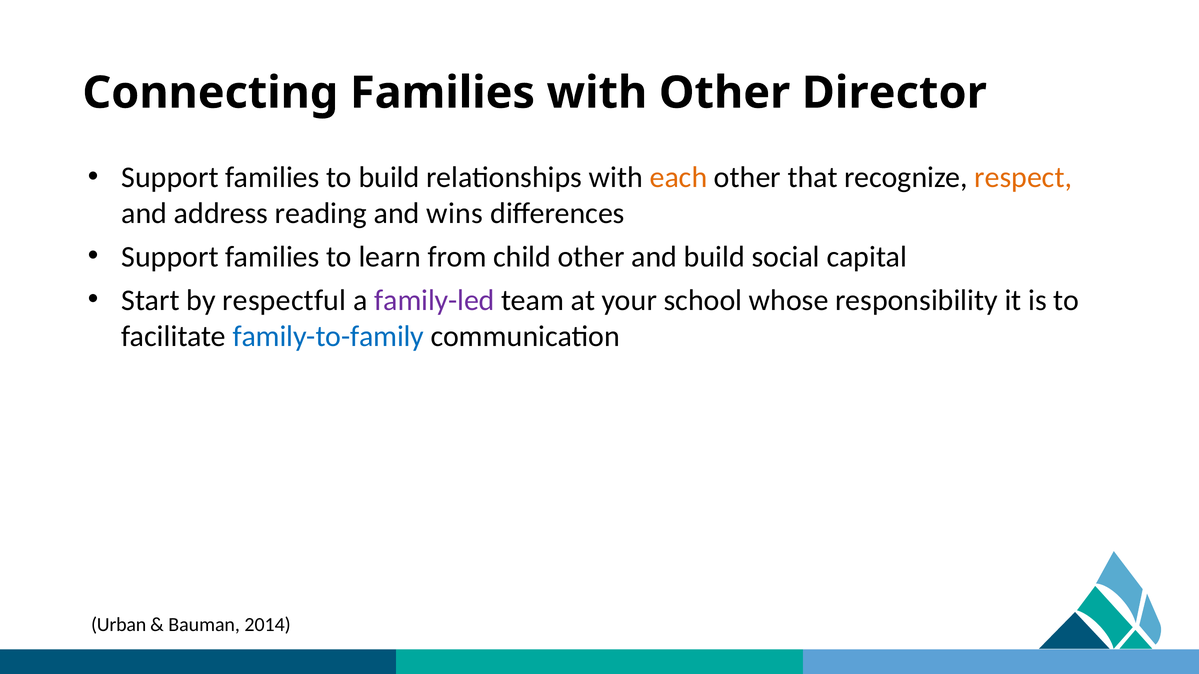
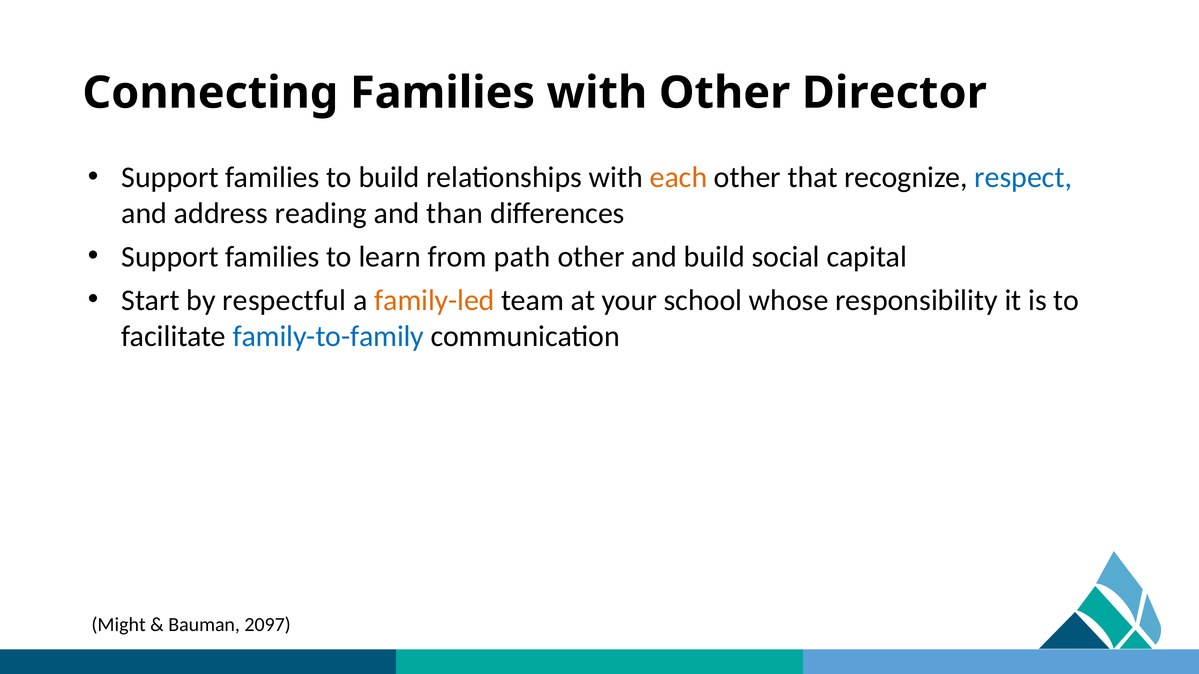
respect colour: orange -> blue (1023, 177)
wins: wins -> than (455, 213)
child: child -> path (522, 257)
family-led colour: purple -> orange (434, 300)
Urban: Urban -> Might (119, 625)
2014: 2014 -> 2097 (268, 625)
